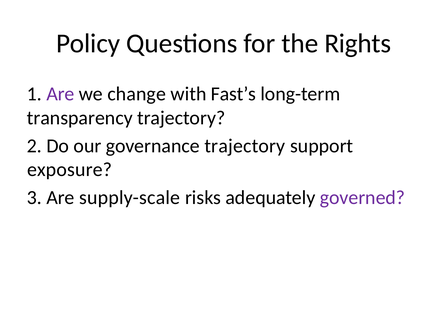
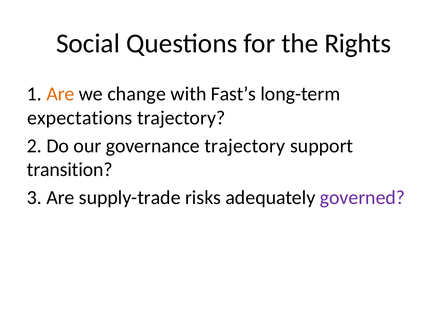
Policy: Policy -> Social (88, 43)
Are colour: purple -> orange (60, 94)
transparency: transparency -> expectations (80, 118)
exposure: exposure -> transition (70, 169)
supply-scale: supply-scale -> supply-trade (130, 197)
